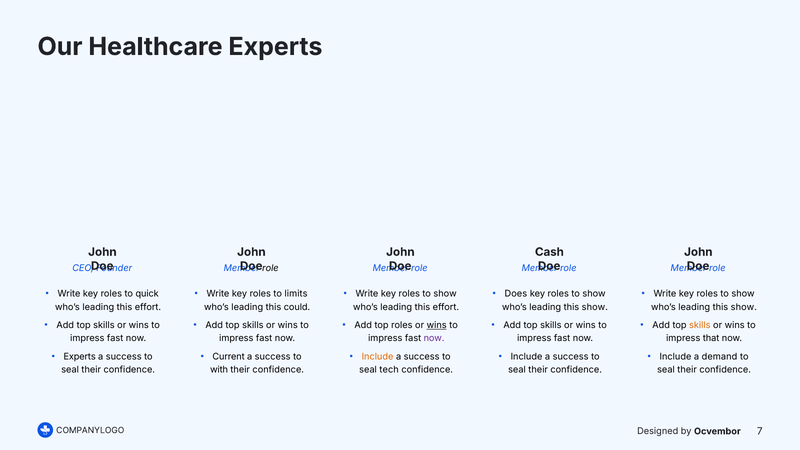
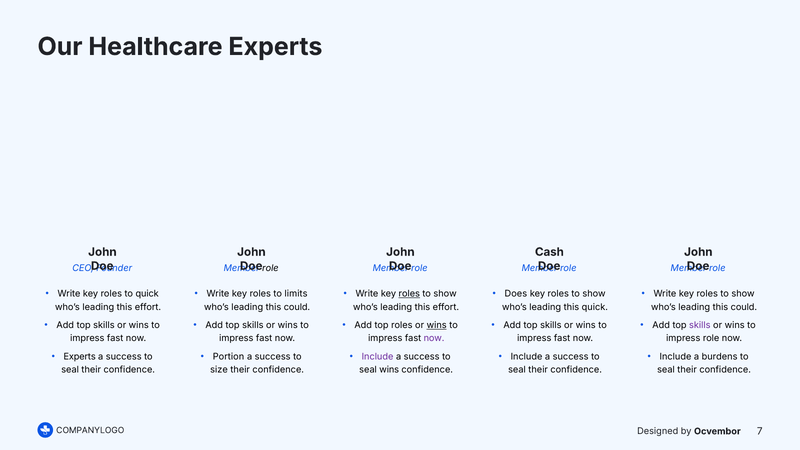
roles underline: none -> present (409, 294)
show: show -> quick (595, 307)
show: show -> could (744, 307)
skills colour: orange -> purple (700, 325)
impress that: that -> role (711, 338)
Current: Current -> Portion (228, 357)
Include colour: orange -> purple (378, 357)
demand: demand -> burdens (720, 357)
with: with -> size (219, 370)
seal tech: tech -> wins (389, 370)
